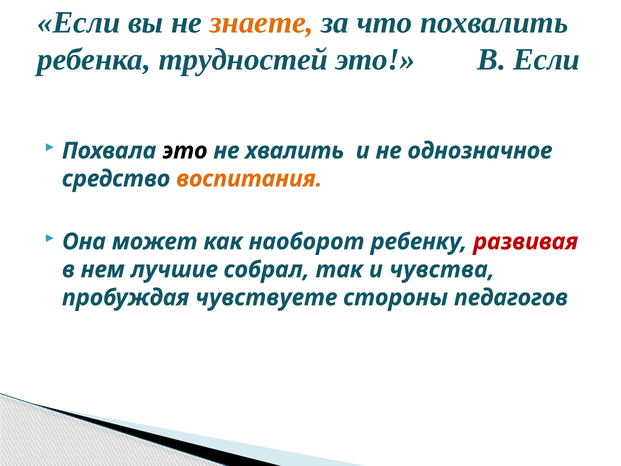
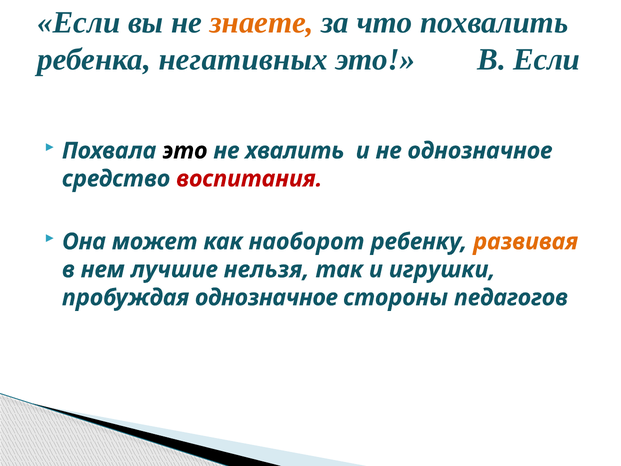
трудностей: трудностей -> негативных (243, 60)
воспитания colour: orange -> red (249, 179)
развивая colour: red -> orange (526, 241)
собрал: собрал -> нельзя (267, 269)
чувства: чувства -> игрушки (442, 269)
пробуждая чувствуете: чувствуете -> однозначное (266, 297)
